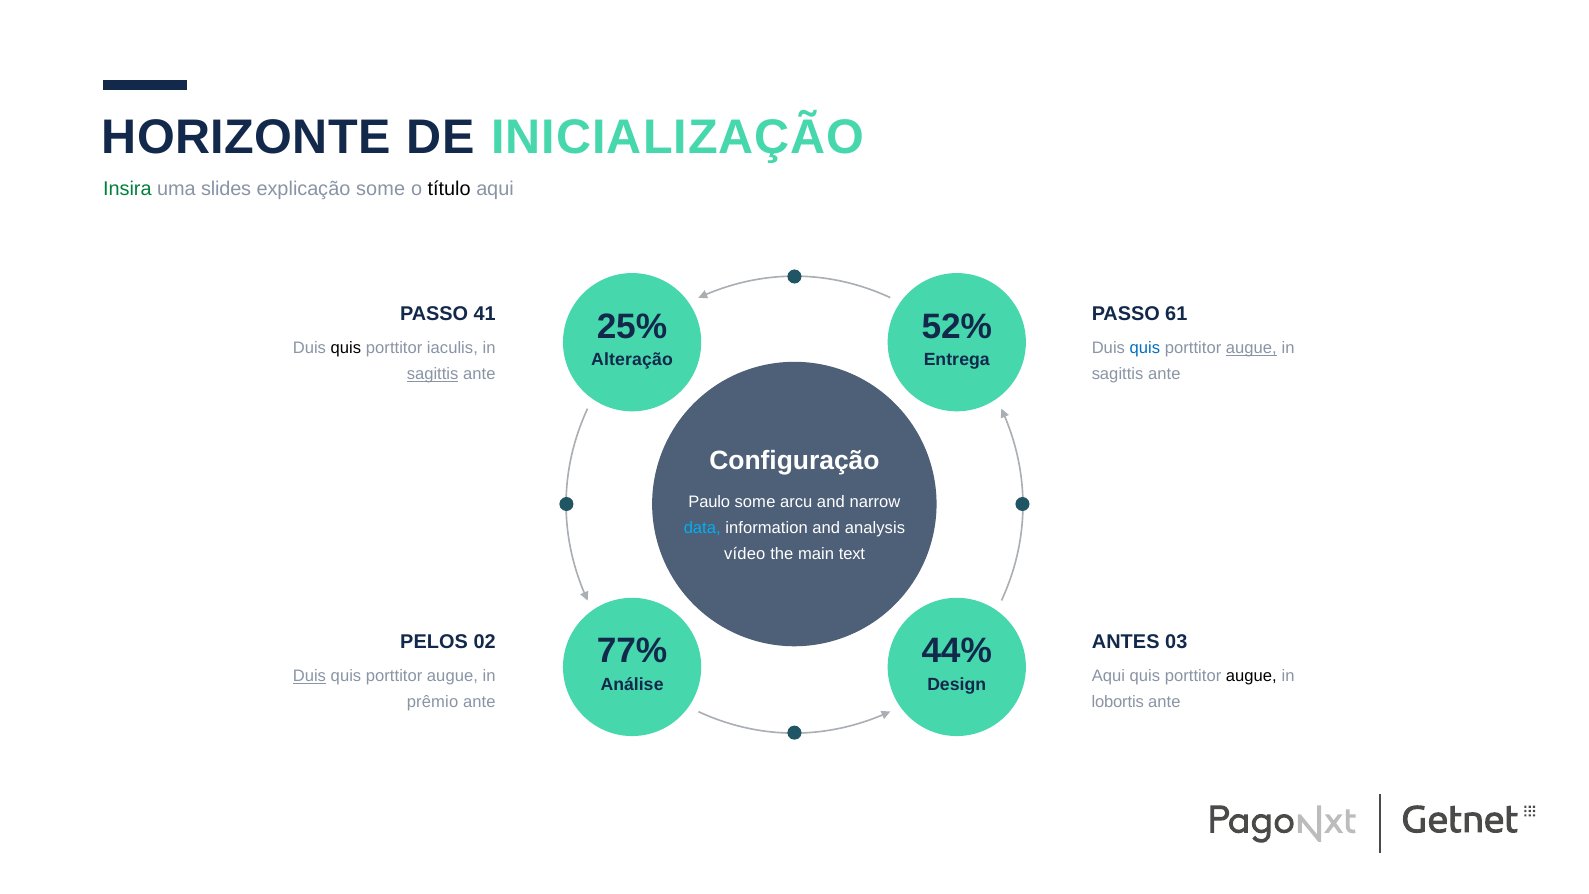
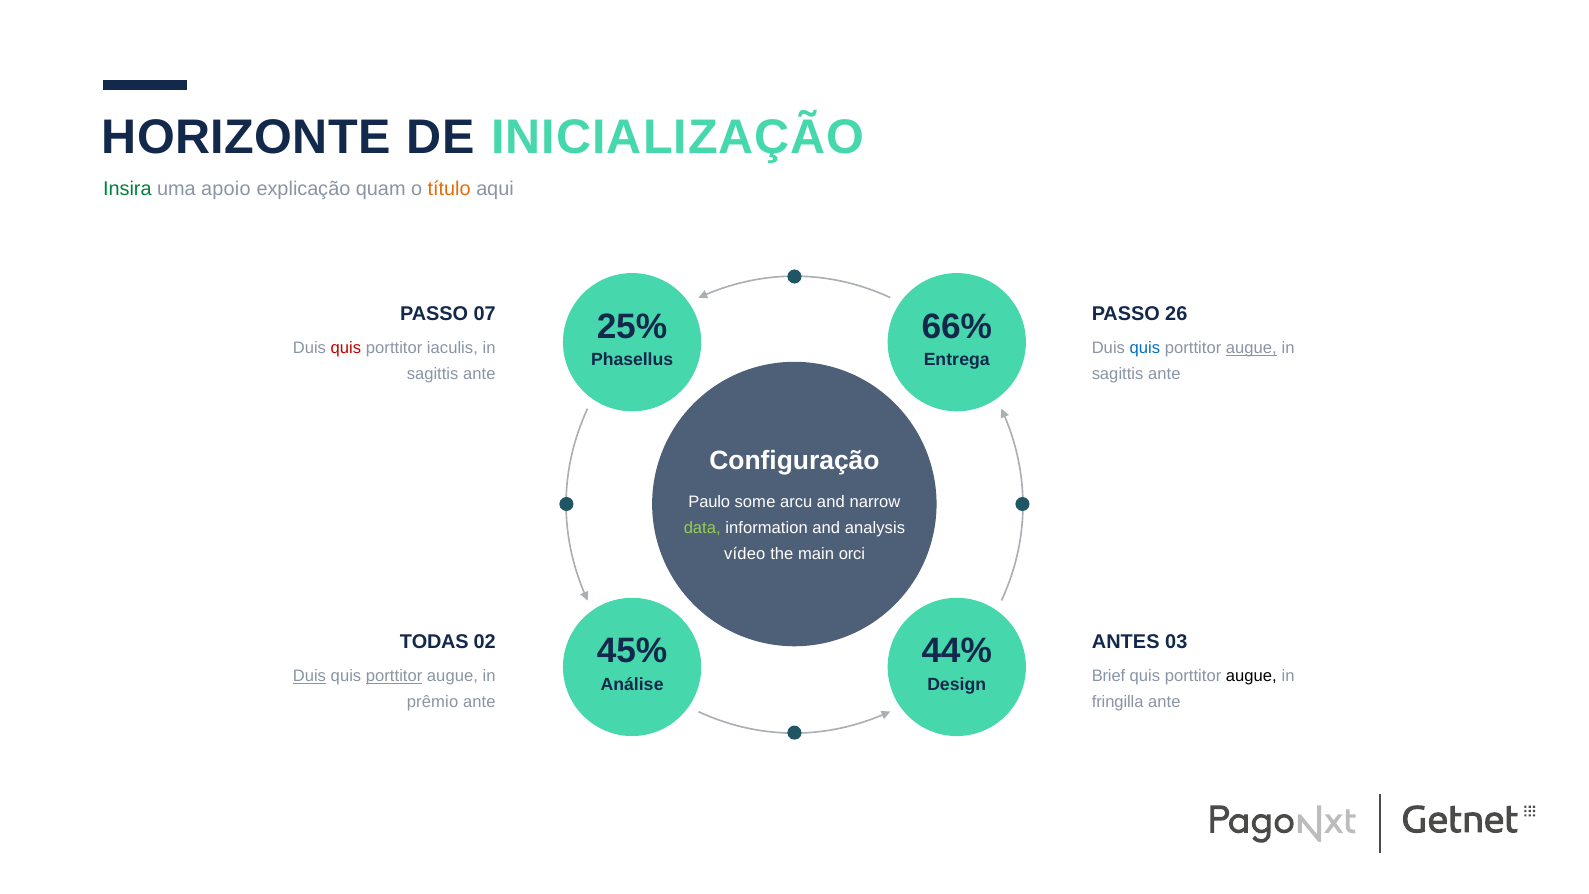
slides: slides -> apoio (226, 189)
explicação some: some -> quam (381, 189)
título colour: black -> orange (449, 189)
41: 41 -> 07 (485, 314)
61: 61 -> 26 (1176, 314)
52%: 52% -> 66% (957, 327)
quis colour: black -> red (346, 348)
Alteração: Alteração -> Phasellus (632, 360)
sagittis underline: present -> none (433, 374)
data colour: light blue -> light green (702, 528)
text: text -> orci (852, 554)
PELOS: PELOS -> TODAS (434, 642)
77%: 77% -> 45% (632, 651)
porttitor underline: none -> present (394, 676)
Aqui: Aqui -> Brief (1108, 676)
lobortis: lobortis -> fringilla (1118, 702)
